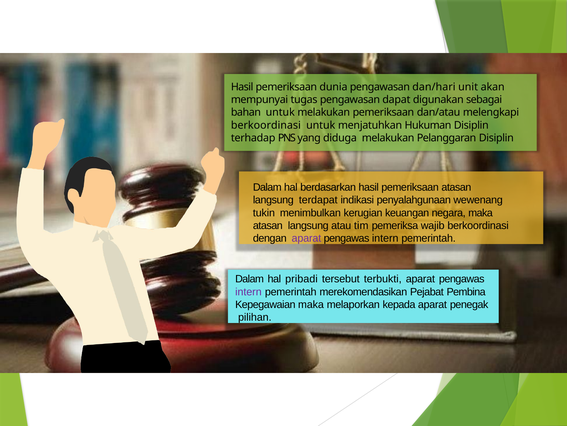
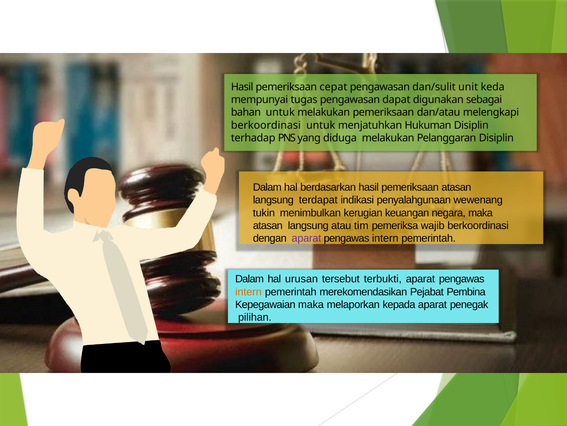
dunia: dunia -> cepat (333, 87)
dan/hari: dan/hari -> dan/sulit (434, 87)
akan: akan -> keda (493, 87)
pribadi: pribadi -> urusan (301, 279)
intern colour: purple -> orange (248, 291)
